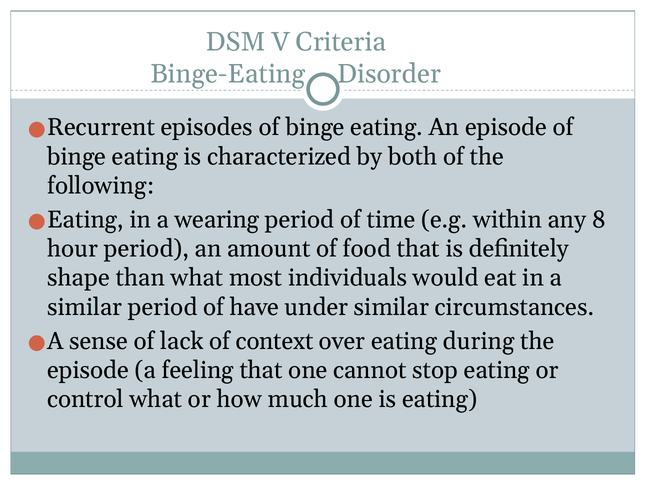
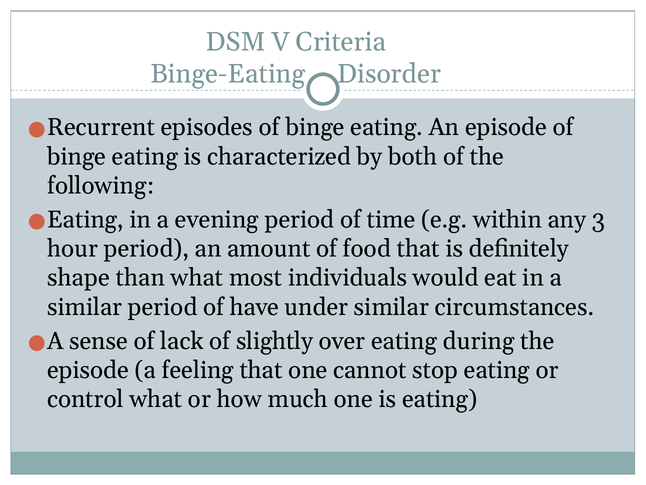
wearing: wearing -> evening (217, 220)
8: 8 -> 3 (599, 220)
context: context -> slightly (275, 341)
